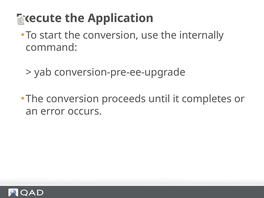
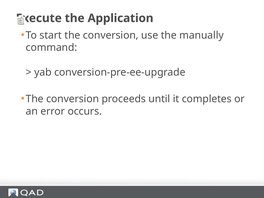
internally: internally -> manually (202, 35)
